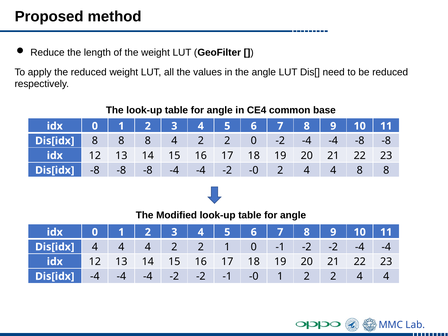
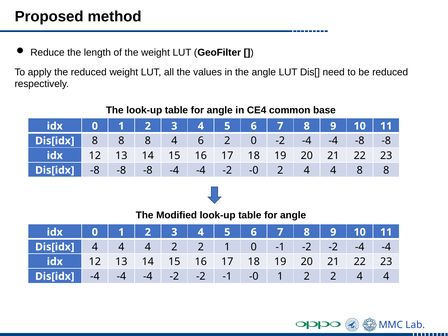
8 4 2: 2 -> 6 (201, 141)
